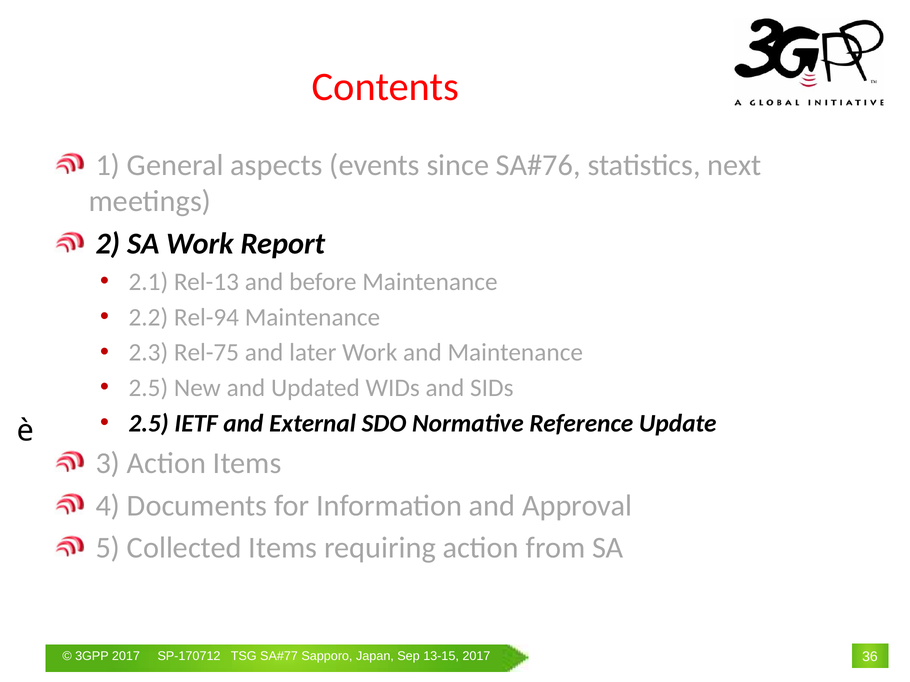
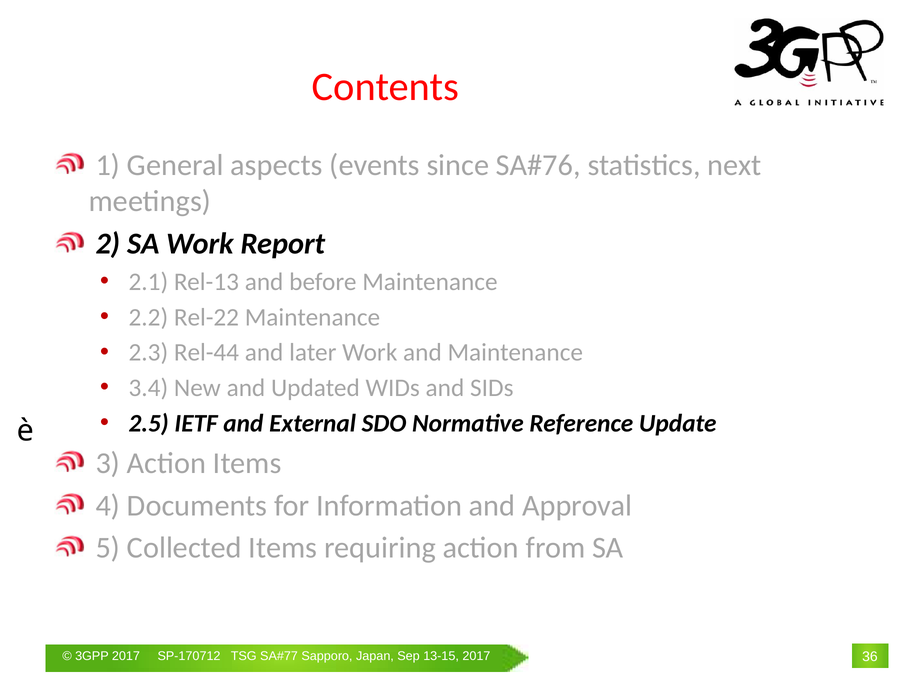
Rel-94: Rel-94 -> Rel-22 (206, 317)
Rel-75: Rel-75 -> Rel-44 (206, 353)
2.5: 2.5 -> 3.4 (148, 388)
